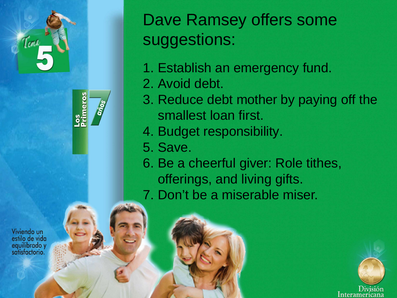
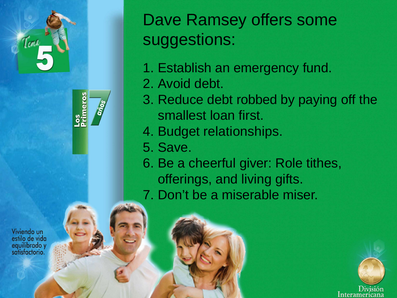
mother: mother -> robbed (257, 100)
responsibility: responsibility -> relationships (243, 131)
